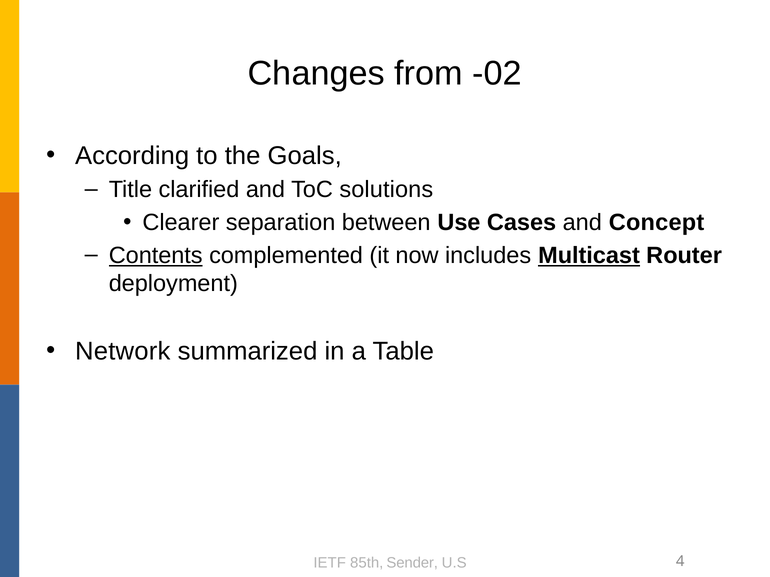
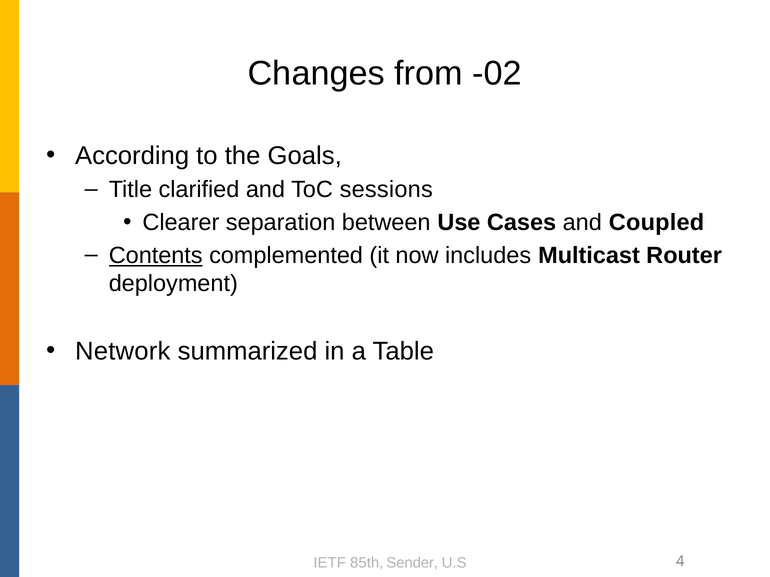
solutions: solutions -> sessions (386, 190)
Concept: Concept -> Coupled (657, 223)
Multicast underline: present -> none (589, 256)
